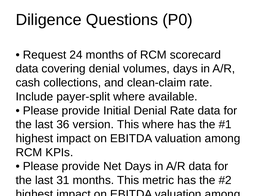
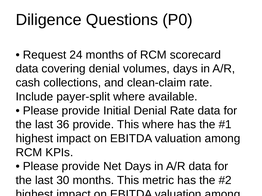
36 version: version -> provide (93, 125)
31: 31 -> 30 (63, 181)
